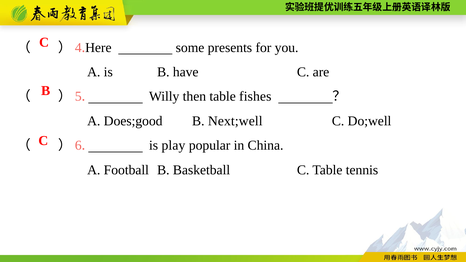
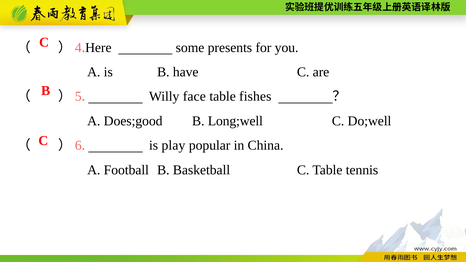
then: then -> face (194, 97)
Next;well: Next;well -> Long;well (235, 121)
